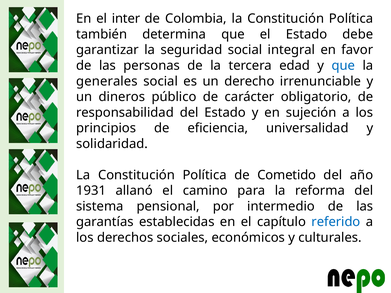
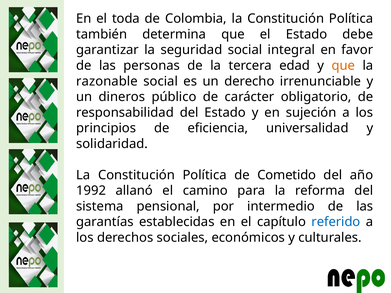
inter: inter -> toda (126, 19)
que colour: blue -> orange (343, 66)
generales: generales -> razonable (107, 81)
1931: 1931 -> 1992 (91, 191)
